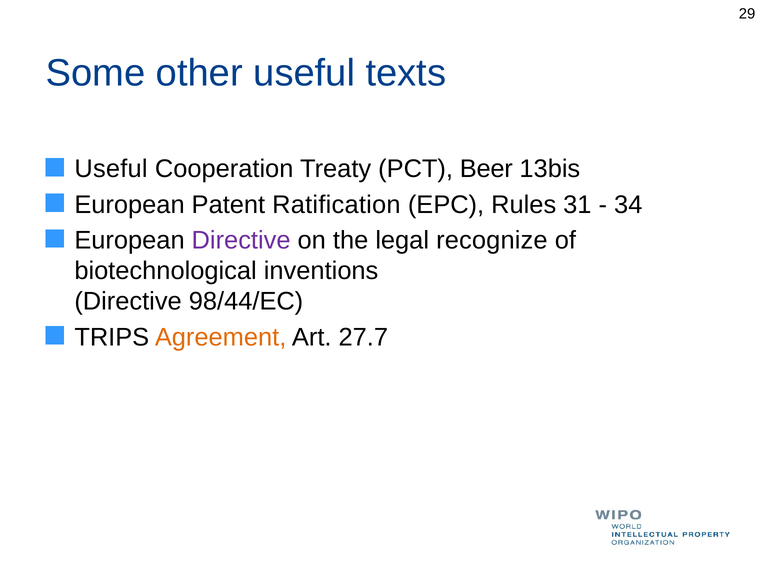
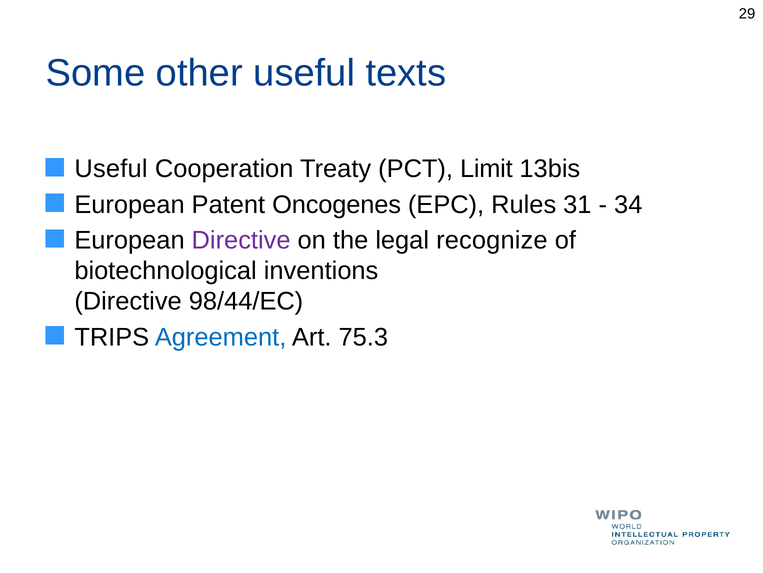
Beer: Beer -> Limit (486, 169)
Ratification: Ratification -> Oncogenes (337, 204)
Agreement colour: orange -> blue (221, 337)
27.7: 27.7 -> 75.3 (363, 337)
